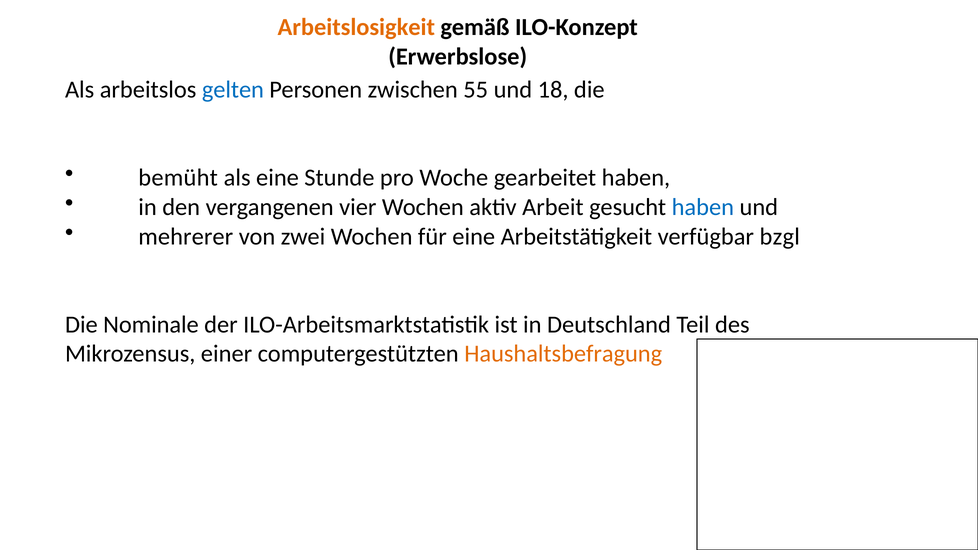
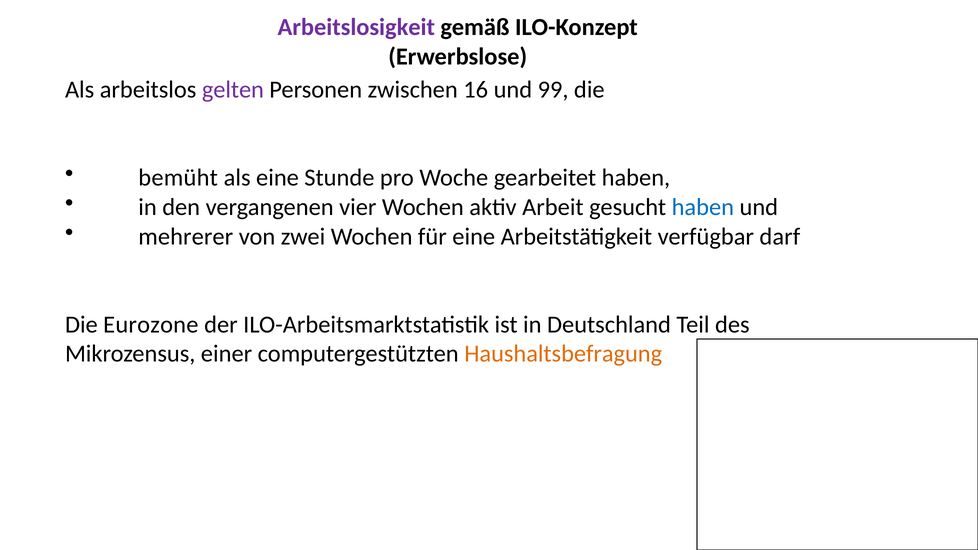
Arbeitslosigkeit colour: orange -> purple (356, 27)
gelten colour: blue -> purple (233, 90)
55: 55 -> 16 (476, 90)
18: 18 -> 99 (553, 90)
bzgl: bzgl -> darf (780, 237)
Nominale: Nominale -> Eurozone (151, 325)
